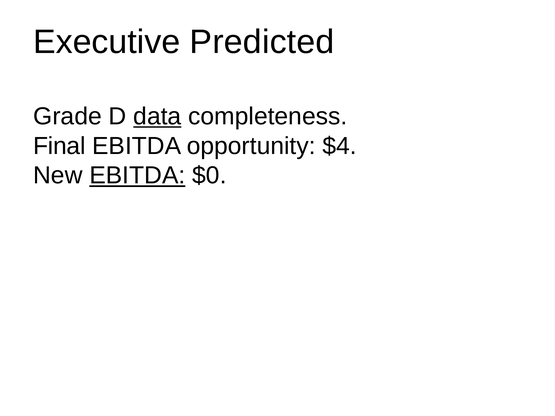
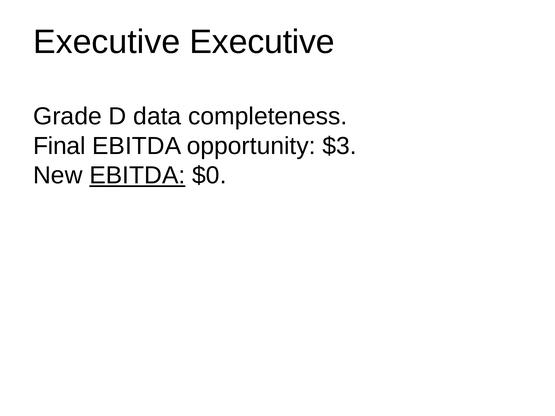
Executive Predicted: Predicted -> Executive (262, 42)
data underline: present -> none (157, 116)
$4: $4 -> $3 (340, 146)
